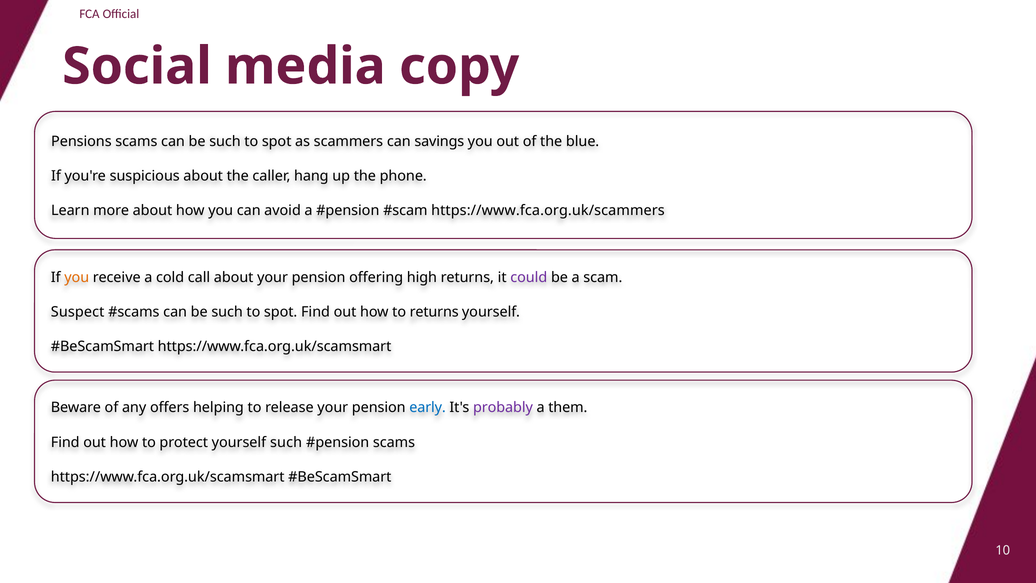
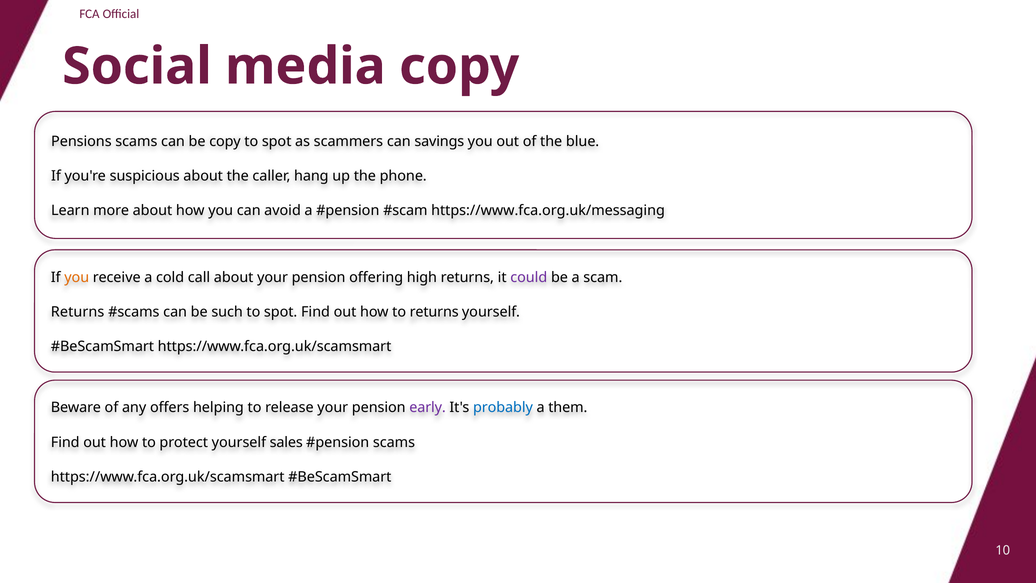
scams can be such: such -> copy (225, 141)
https://www.fca.org.uk/scammers: https://www.fca.org.uk/scammers -> https://www.fca.org.uk/messaging (548, 210)
Suspect: Suspect -> Returns (78, 312)
early colour: blue -> purple (428, 408)
probably colour: purple -> blue (503, 408)
yourself such: such -> sales (286, 442)
